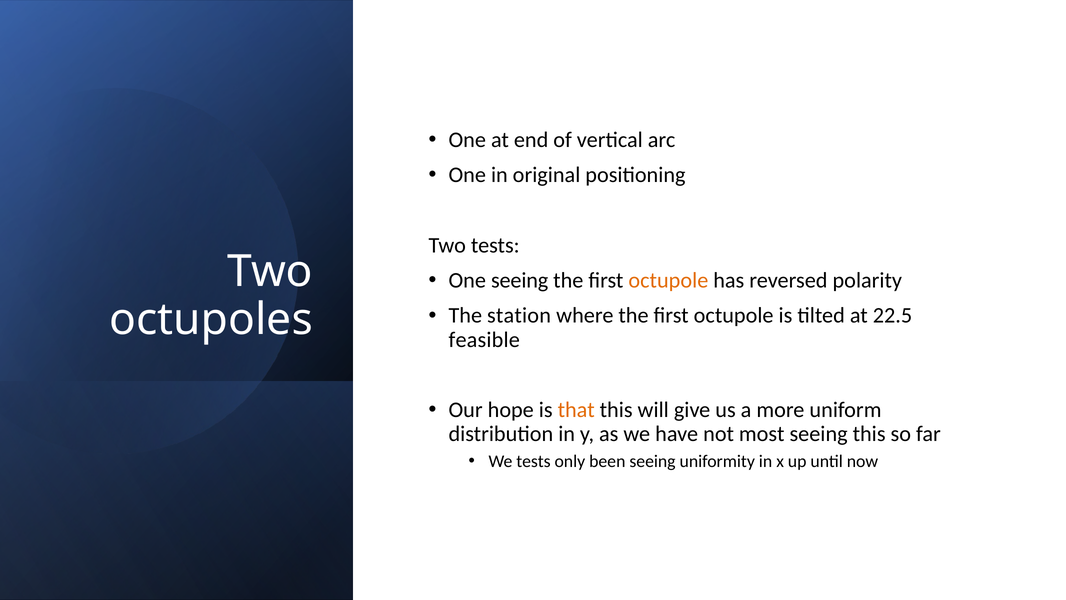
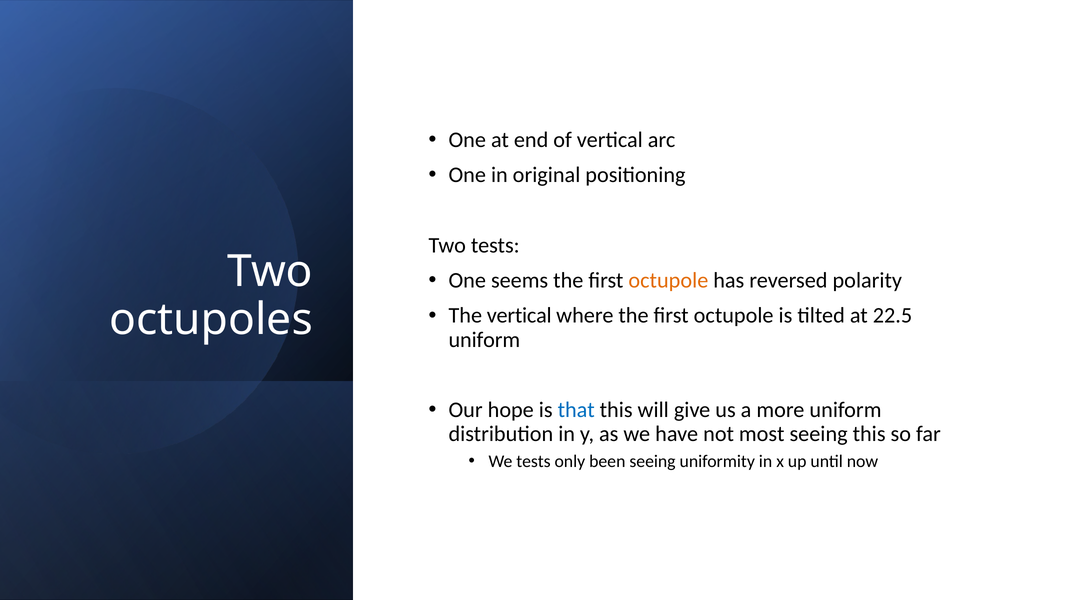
One seeing: seeing -> seems (520, 280)
The station: station -> vertical (519, 315)
feasible: feasible -> uniform (484, 339)
that colour: orange -> blue (576, 410)
